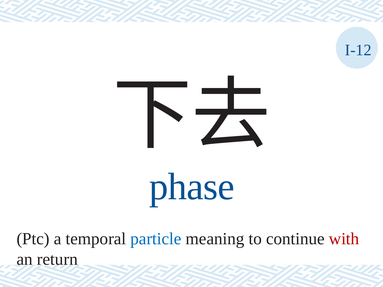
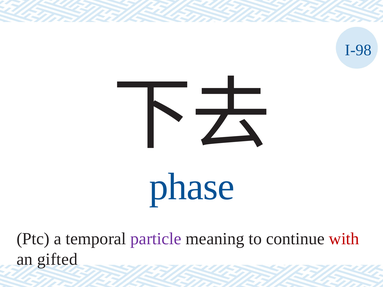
I-12: I-12 -> I-98 (358, 50)
particle colour: blue -> purple (156, 239)
return: return -> gifted (57, 259)
